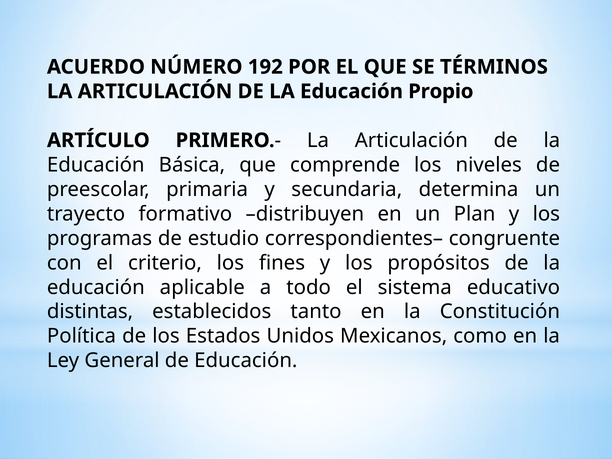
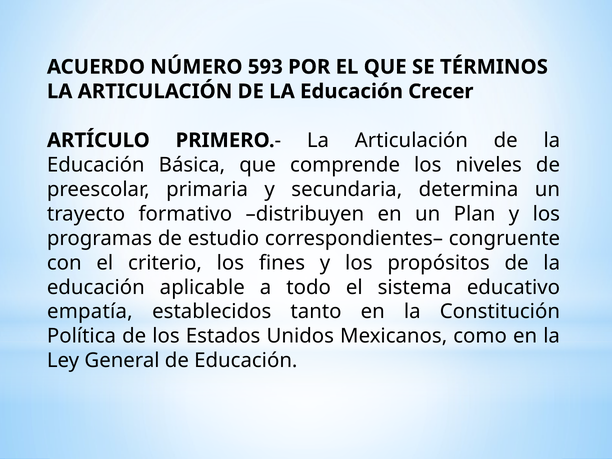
192: 192 -> 593 (265, 67)
Propio: Propio -> Crecer (441, 91)
distintas: distintas -> empatía (90, 312)
